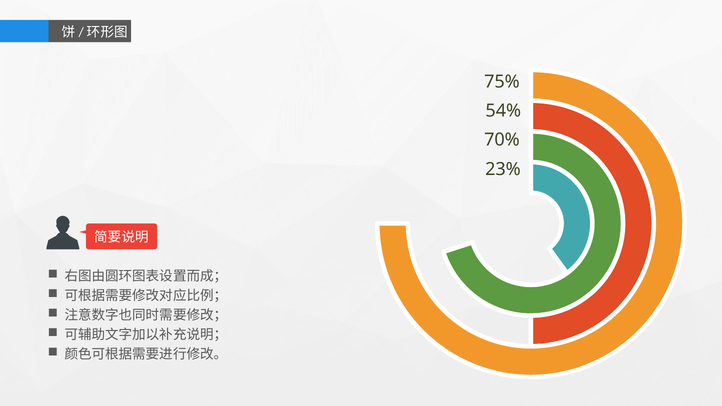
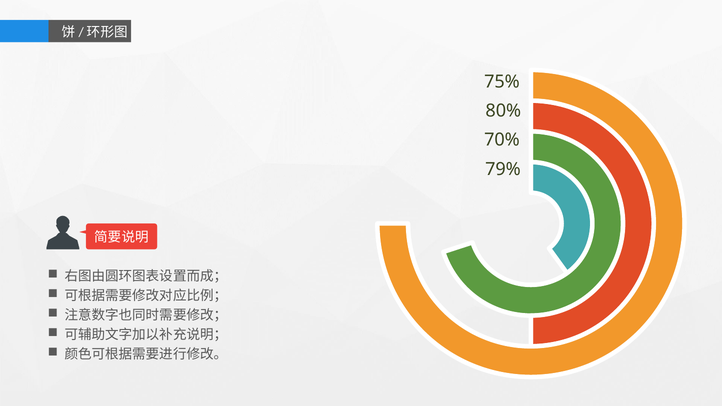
54%: 54% -> 80% (503, 111)
23%: 23% -> 79% (503, 169)
